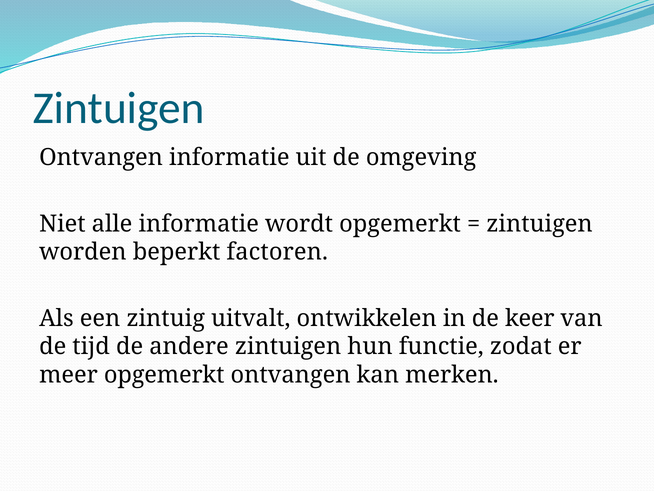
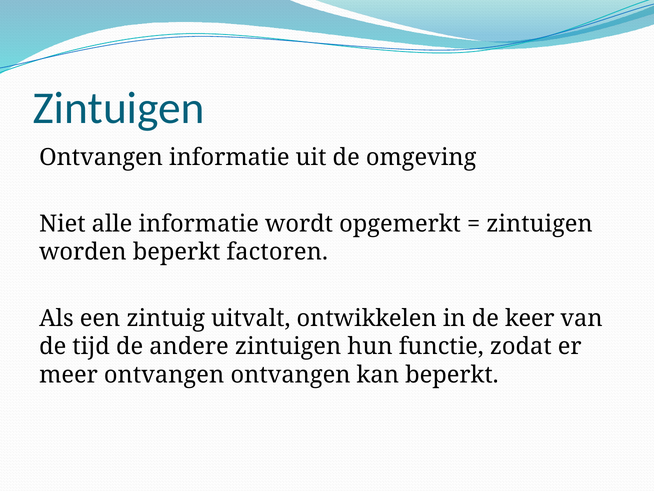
meer opgemerkt: opgemerkt -> ontvangen (164, 375)
kan merken: merken -> beperkt (452, 375)
